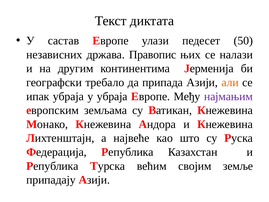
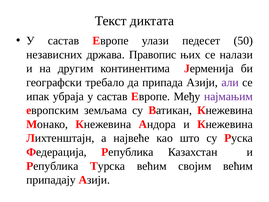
али colour: orange -> purple (230, 82)
убраја у убраја: убраја -> састав (112, 96)
својим земље: земље -> већим (238, 166)
